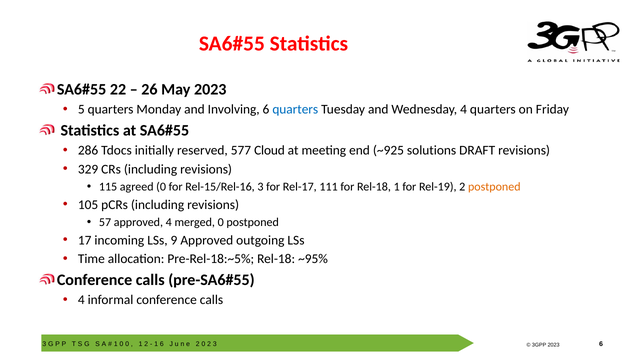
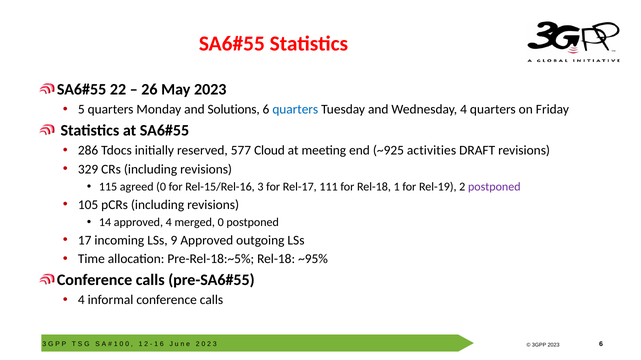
Involving: Involving -> Solutions (234, 110)
solutions: solutions -> activities (432, 151)
postponed colour: orange -> purple (494, 187)
57: 57 -> 14 (105, 223)
